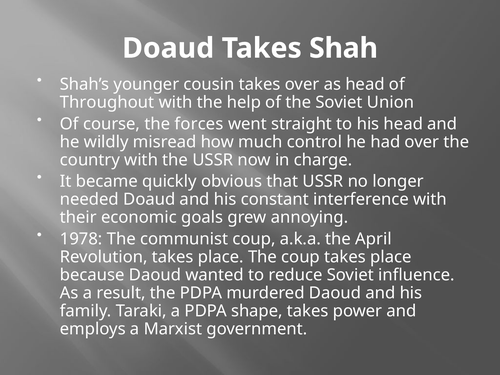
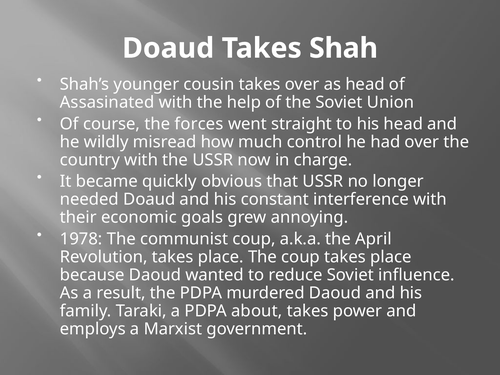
Throughout: Throughout -> Assasinated (107, 102)
shape: shape -> about (257, 311)
